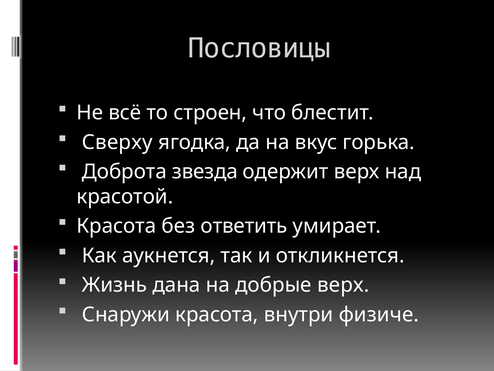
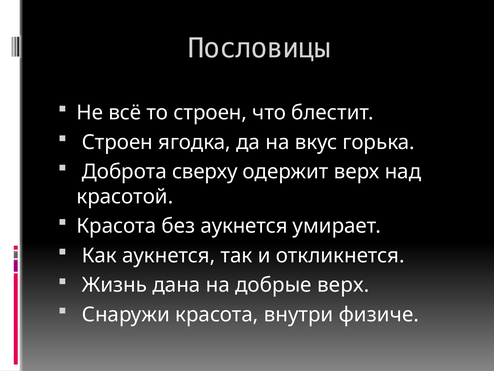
Сверху: Сверху -> Строен (117, 142)
звезда: звезда -> сверху (205, 172)
без ответить: ответить -> аукнется (244, 226)
